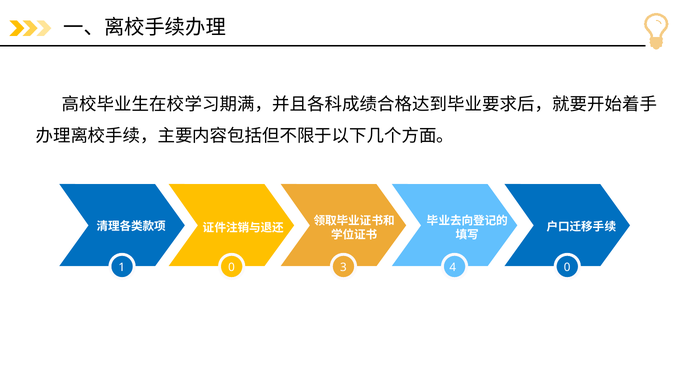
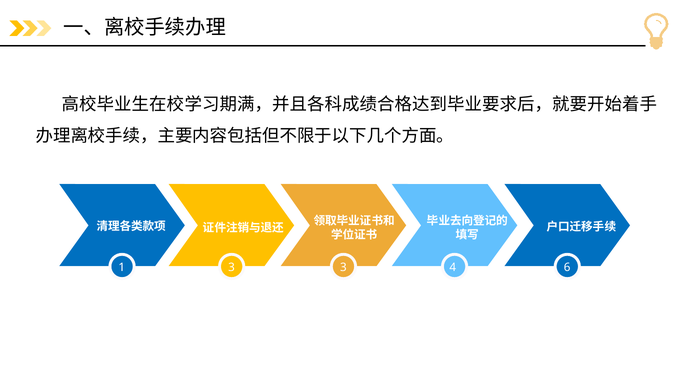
1 0: 0 -> 3 (232, 267)
4 0: 0 -> 6 (567, 267)
